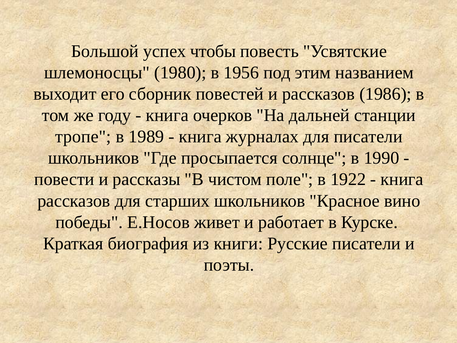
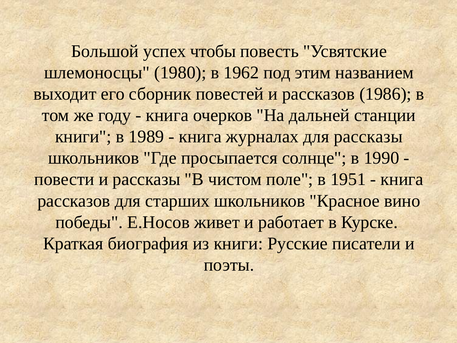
1956: 1956 -> 1962 (241, 73)
тропе: тропе -> книги (83, 137)
для писатели: писатели -> рассказы (368, 137)
1922: 1922 -> 1951 (348, 179)
